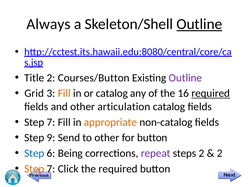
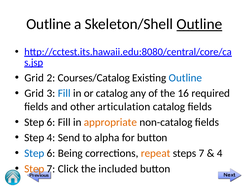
Always: Always -> Outline (49, 24)
Title: Title -> Grid (34, 78)
Courses/Button: Courses/Button -> Courses/Catalog (94, 78)
Outline colour: purple -> blue (185, 78)
Fill colour: orange -> blue (64, 93)
required underline: present -> none (211, 93)
7: 7 -> 6 (51, 122)
Step 9: 9 -> 4 (51, 138)
to other: other -> alpha (107, 138)
repeat colour: purple -> orange (156, 153)
steps 2: 2 -> 7 (202, 153)
2: 2 -> 4 (220, 153)
the required: required -> included (118, 169)
